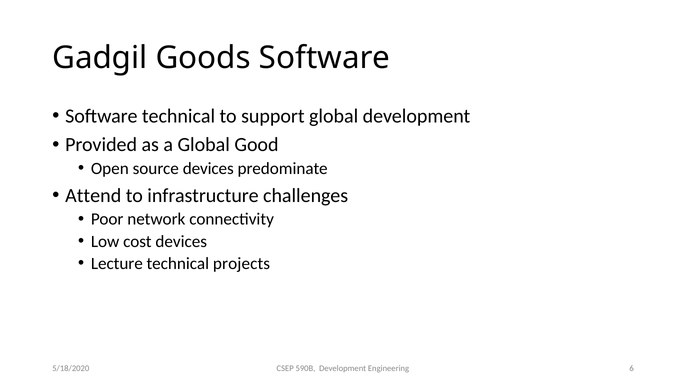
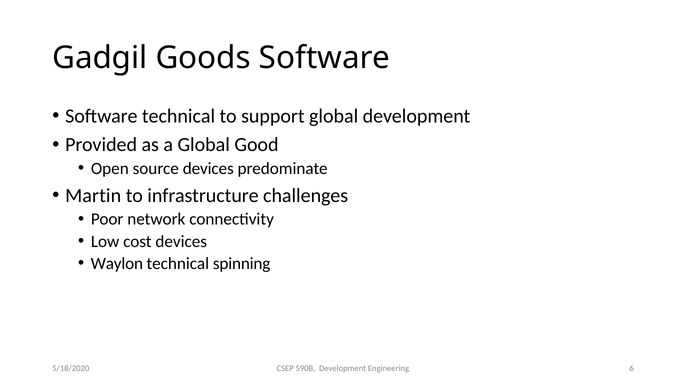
Attend: Attend -> Martin (93, 196)
Lecture: Lecture -> Waylon (117, 263)
projects: projects -> spinning (242, 263)
